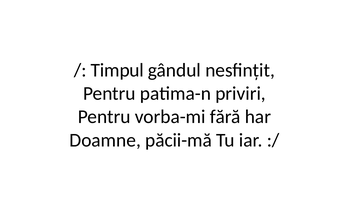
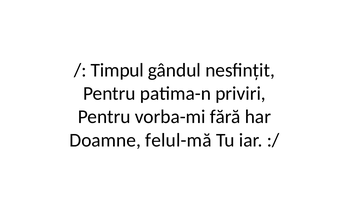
păcii-mă: păcii-mă -> felul-mă (178, 140)
